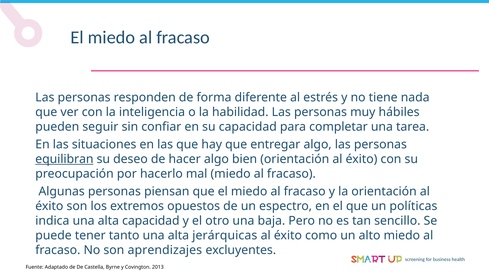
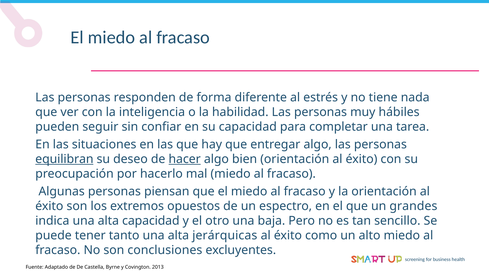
hacer underline: none -> present (185, 159)
políticas: políticas -> grandes (413, 206)
aprendizajes: aprendizajes -> conclusiones (165, 250)
